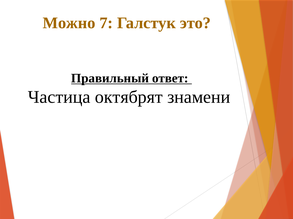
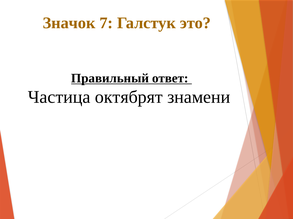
Можно: Можно -> Значок (69, 23)
